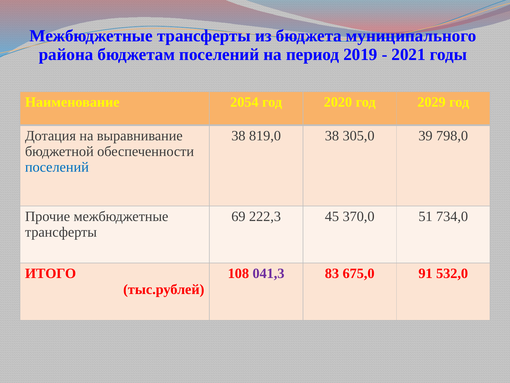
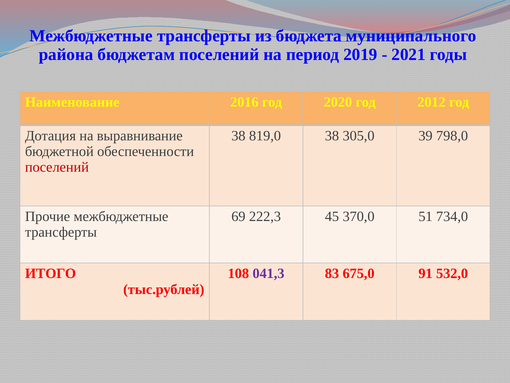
2054: 2054 -> 2016 (244, 102)
2029: 2029 -> 2012 (432, 102)
поселений colour: blue -> red (57, 167)
